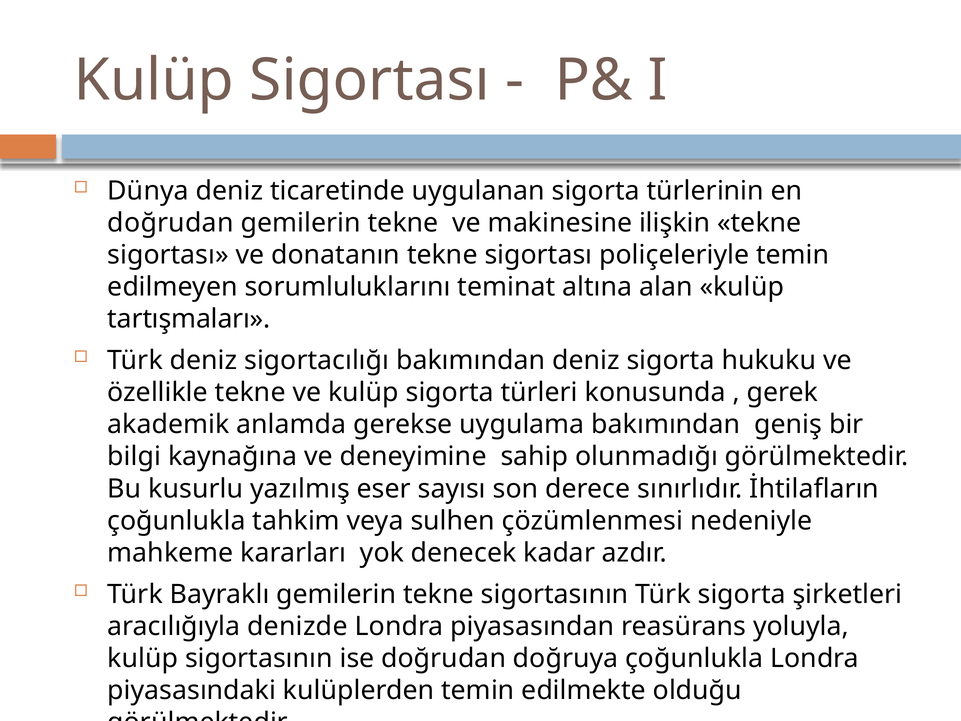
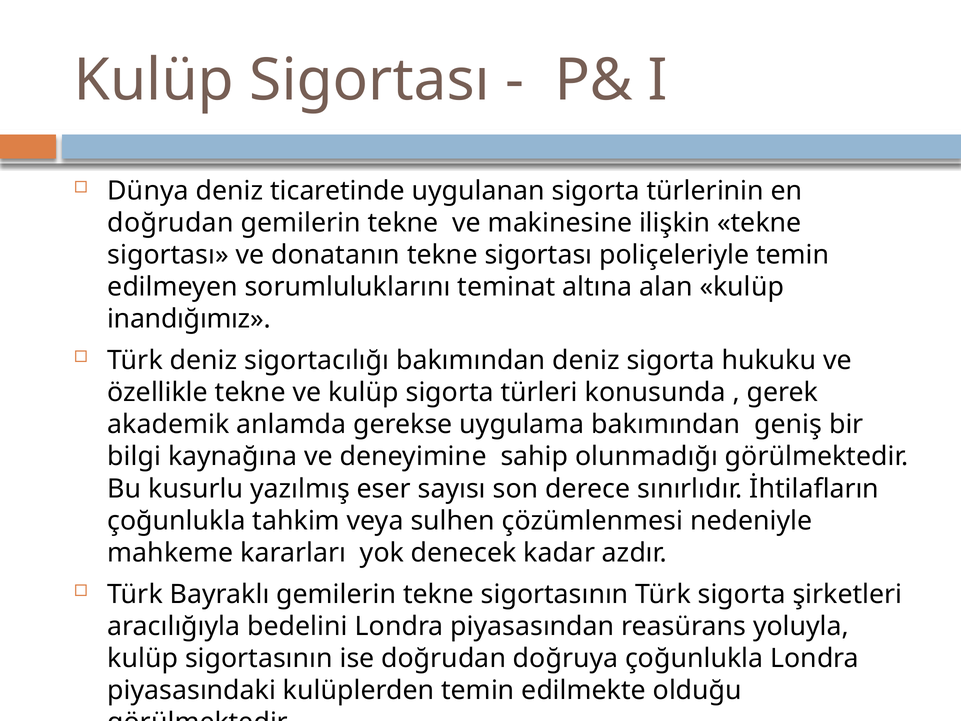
tartışmaları: tartışmaları -> inandığımız (189, 319)
denizde: denizde -> bedelini (298, 626)
